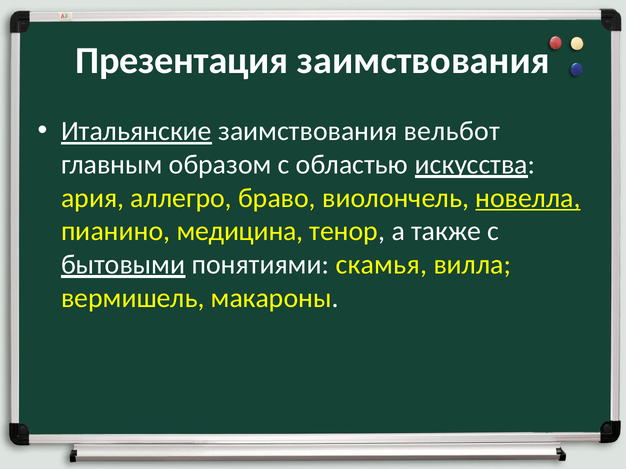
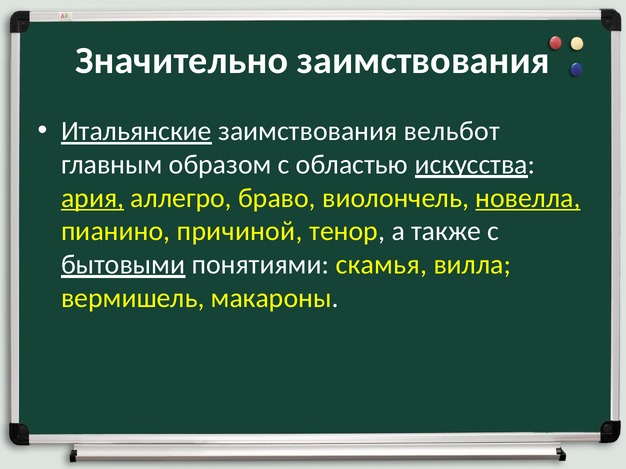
Презентация: Презентация -> Значительно (182, 61)
ария underline: none -> present (93, 198)
медицина: медицина -> причиной (240, 232)
